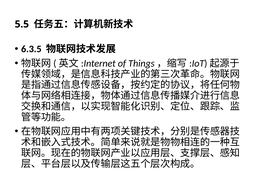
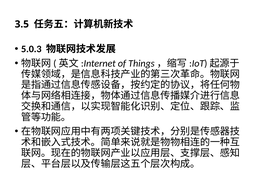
5.5: 5.5 -> 3.5 (22, 24)
6.3.5: 6.3.5 -> 5.0.3 (31, 49)
